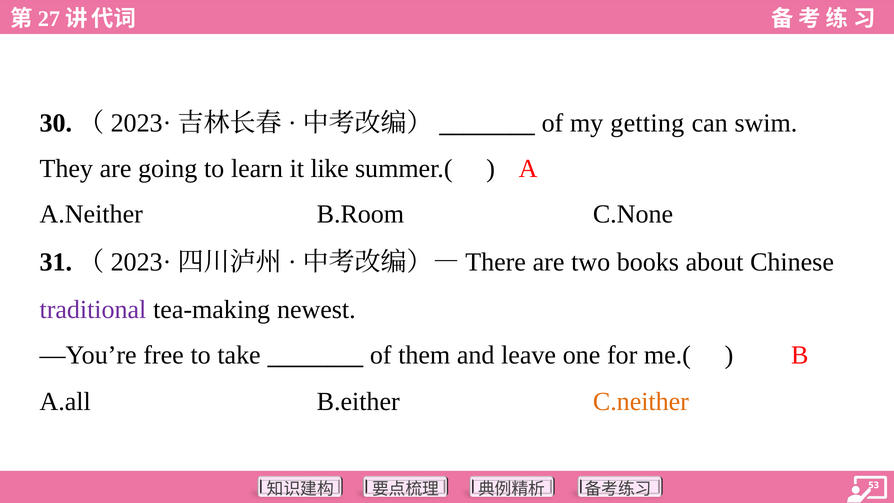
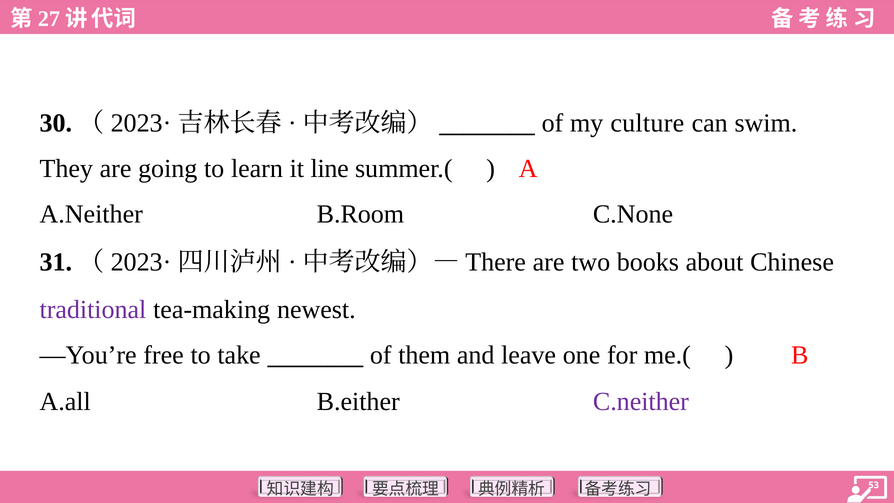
getting: getting -> culture (647, 123)
like: like -> line (330, 169)
C.neither colour: orange -> purple (641, 401)
